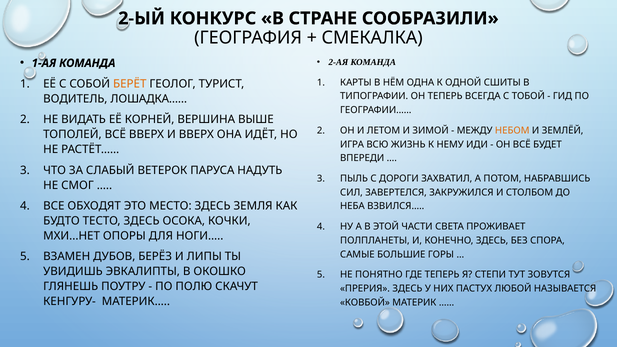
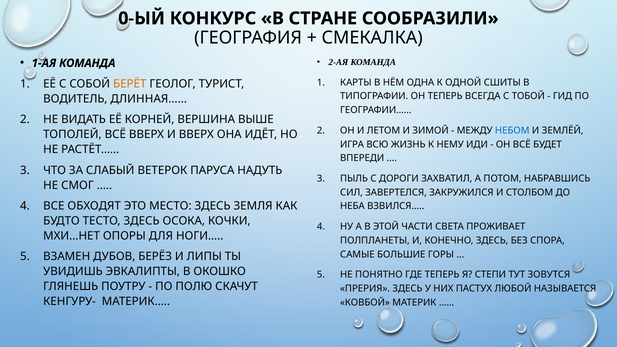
2-ЫЙ: 2-ЫЙ -> 0-ЫЙ (142, 18)
ЛОШАДКА……: ЛОШАДКА…… -> ДЛИННАЯ…… (149, 99)
НЕБОМ colour: orange -> blue (512, 131)
